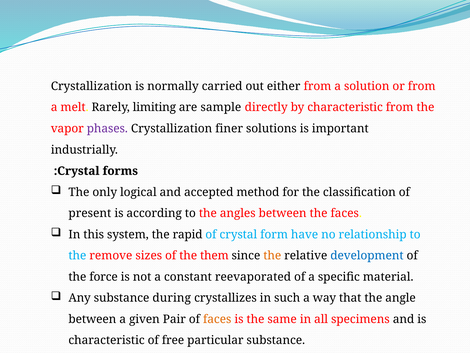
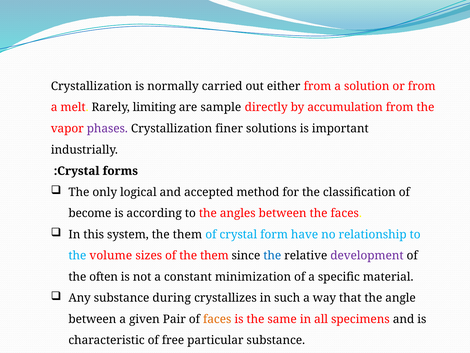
by characteristic: characteristic -> accumulation (345, 107)
present: present -> become (90, 213)
system the rapid: rapid -> them (187, 234)
remove: remove -> volume (111, 255)
the colour: orange -> blue (272, 255)
development colour: blue -> purple (367, 255)
force: force -> often (104, 276)
reevaporated: reevaporated -> minimization (253, 276)
